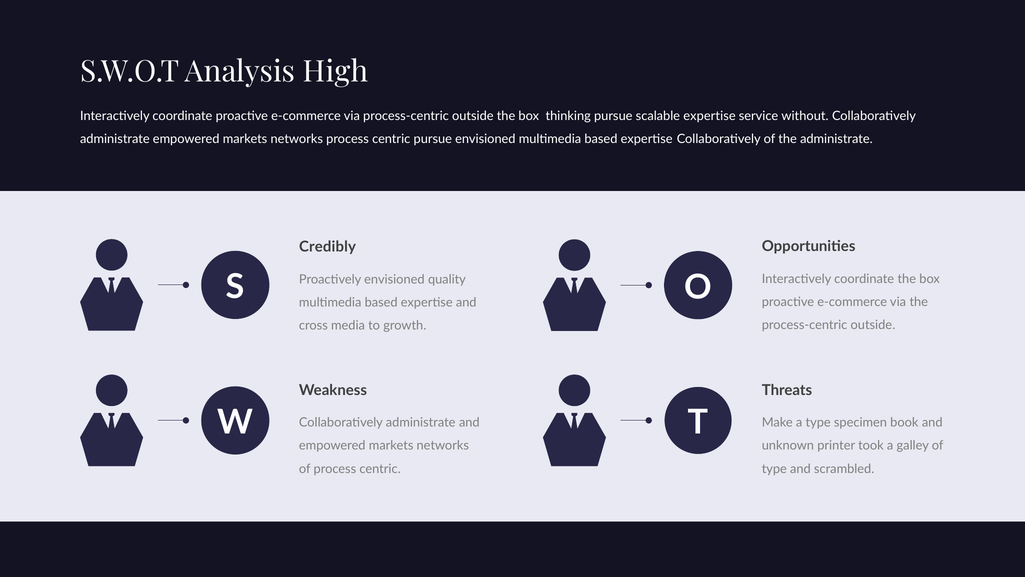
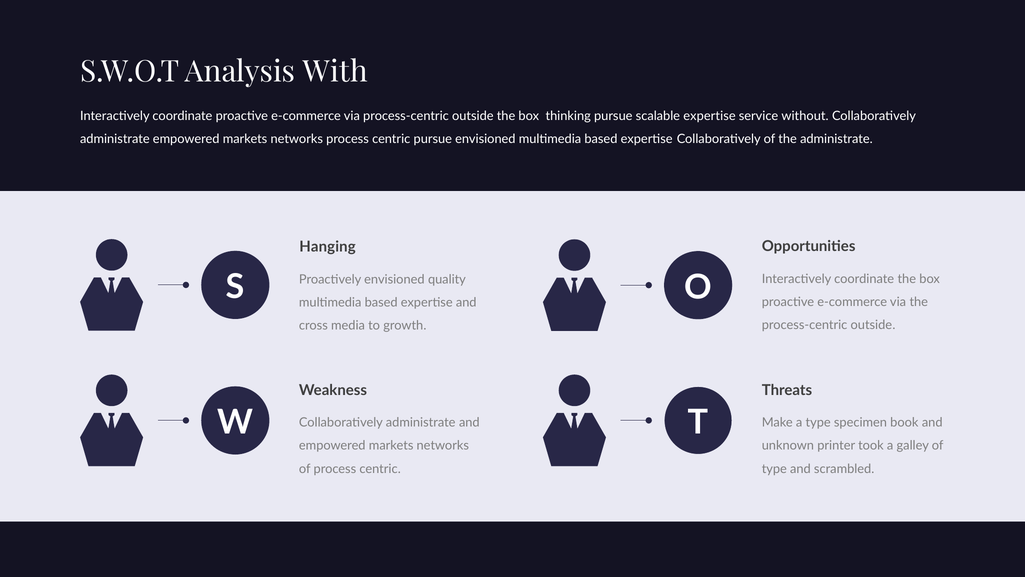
High: High -> With (335, 72)
Credibly: Credibly -> Hanging (327, 247)
